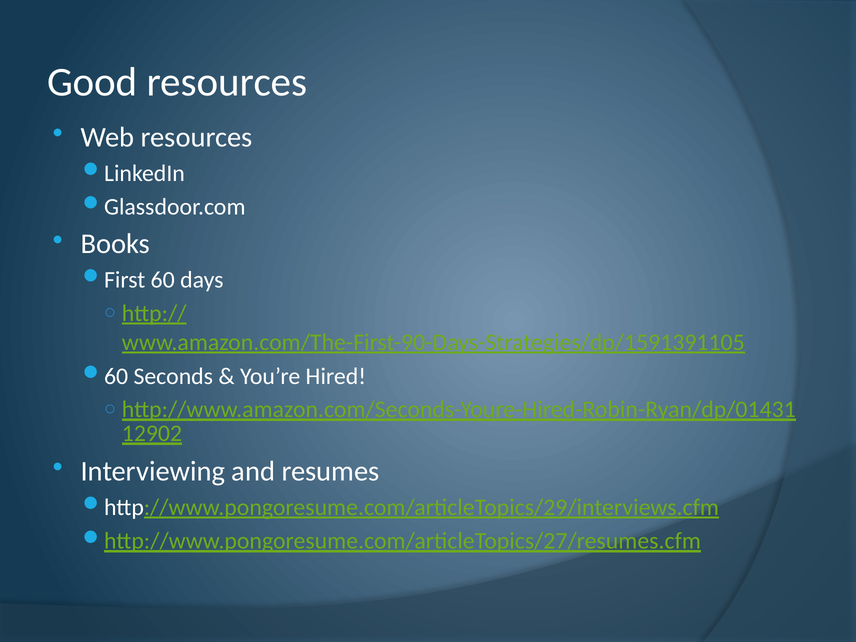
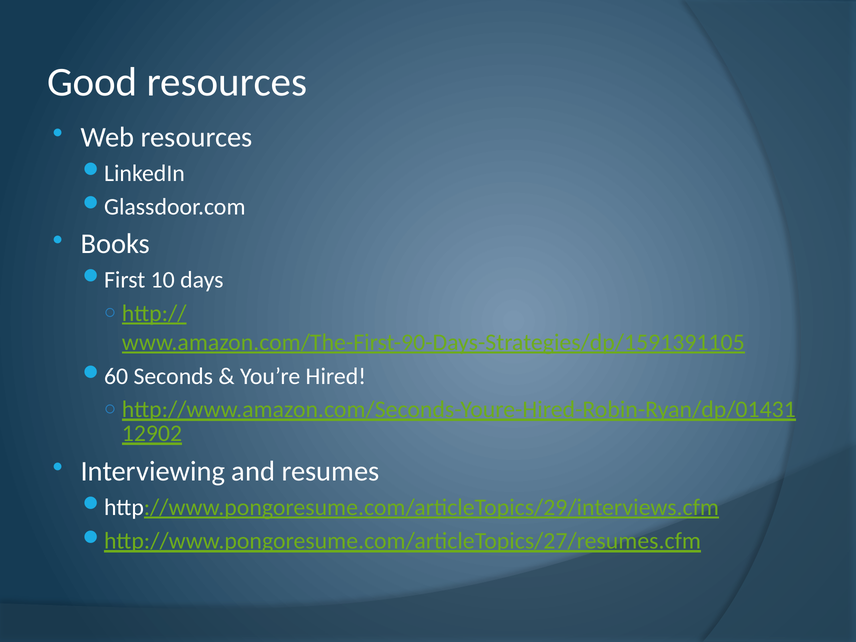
60: 60 -> 10 (163, 280)
